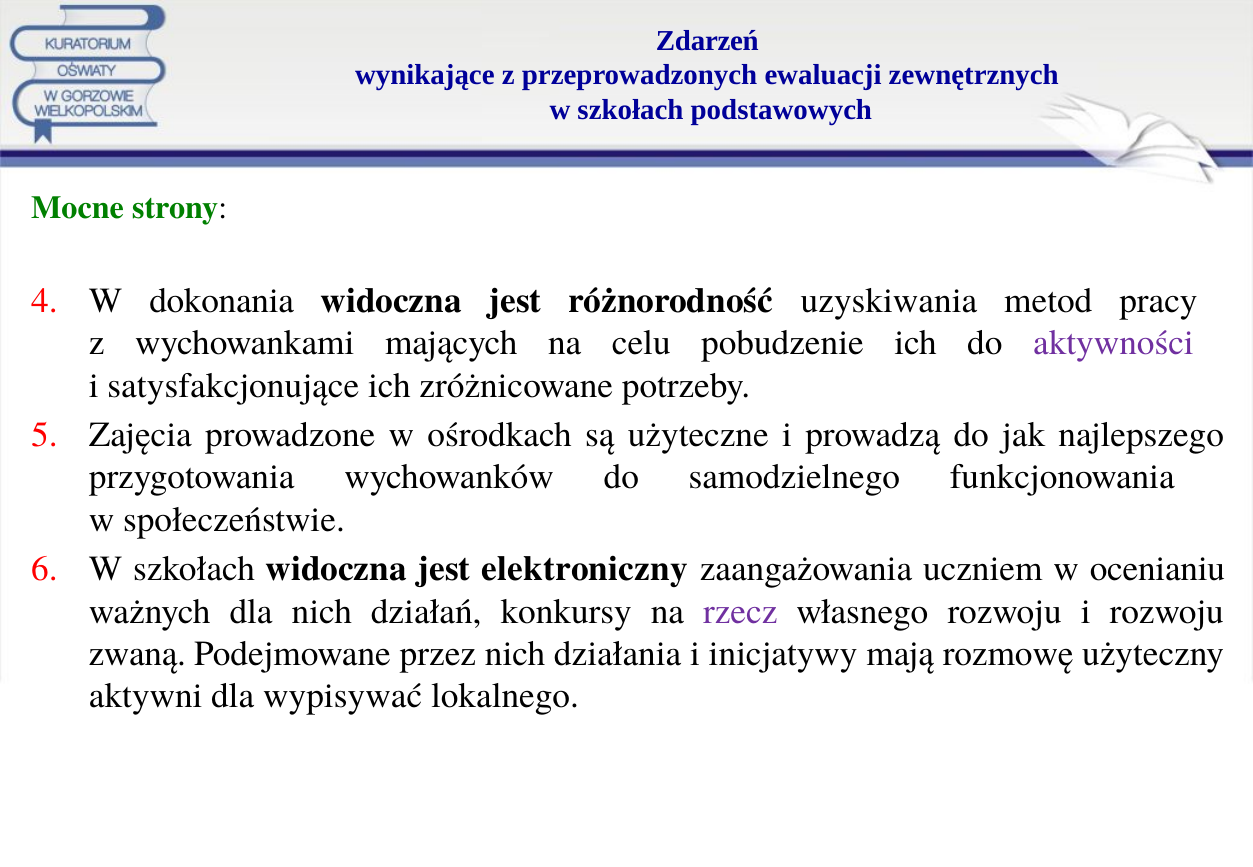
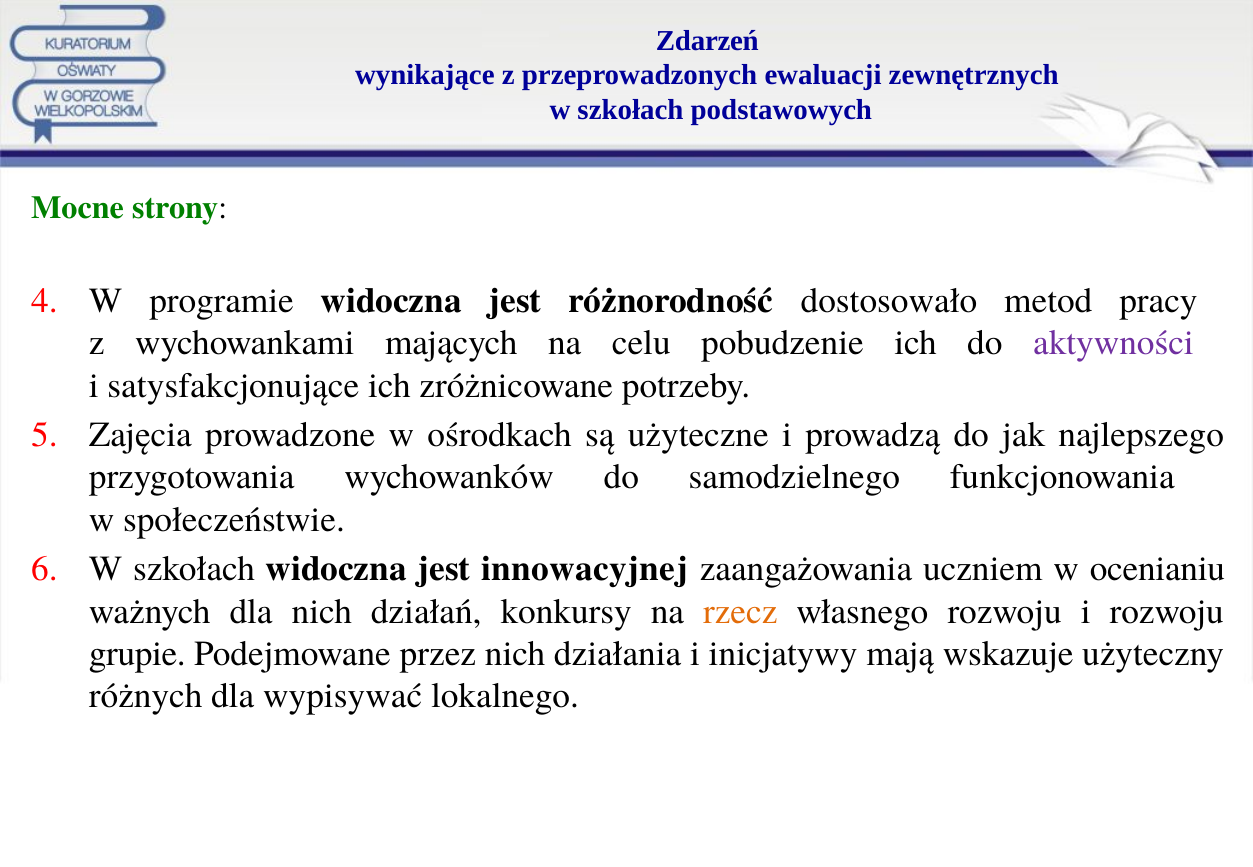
dokonania: dokonania -> programie (221, 301)
uzyskiwania: uzyskiwania -> dostosowało (889, 301)
elektroniczny: elektroniczny -> innowacyjnej (585, 569)
rzecz colour: purple -> orange (740, 612)
zwaną: zwaną -> grupie (137, 654)
rozmowę: rozmowę -> wskazuje (1008, 654)
aktywni: aktywni -> różnych (146, 696)
